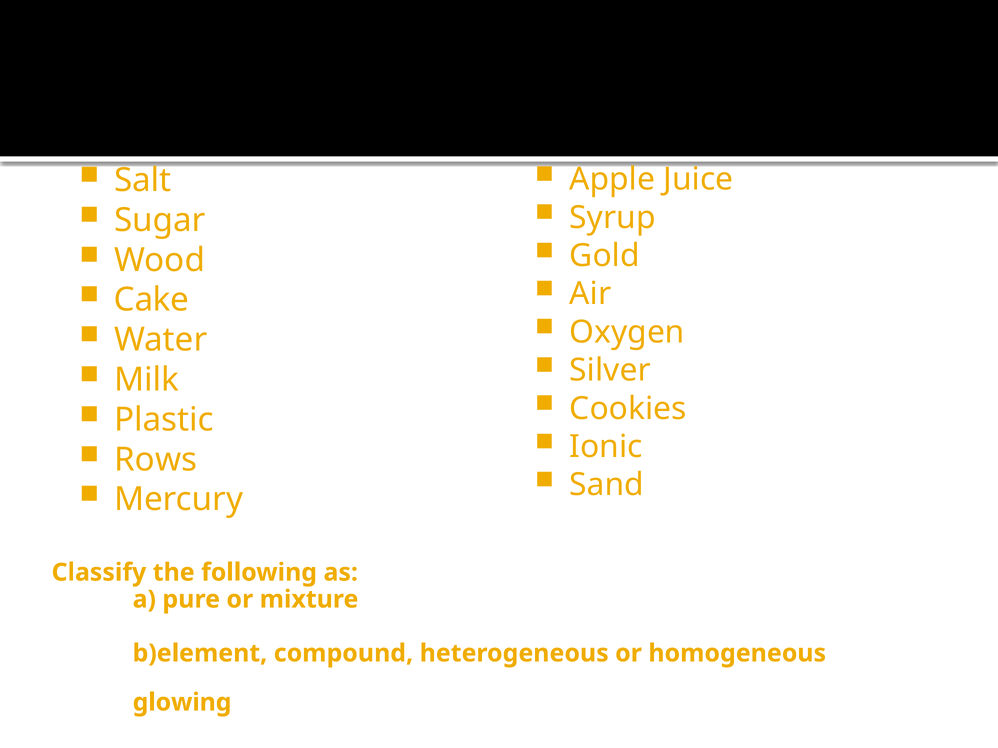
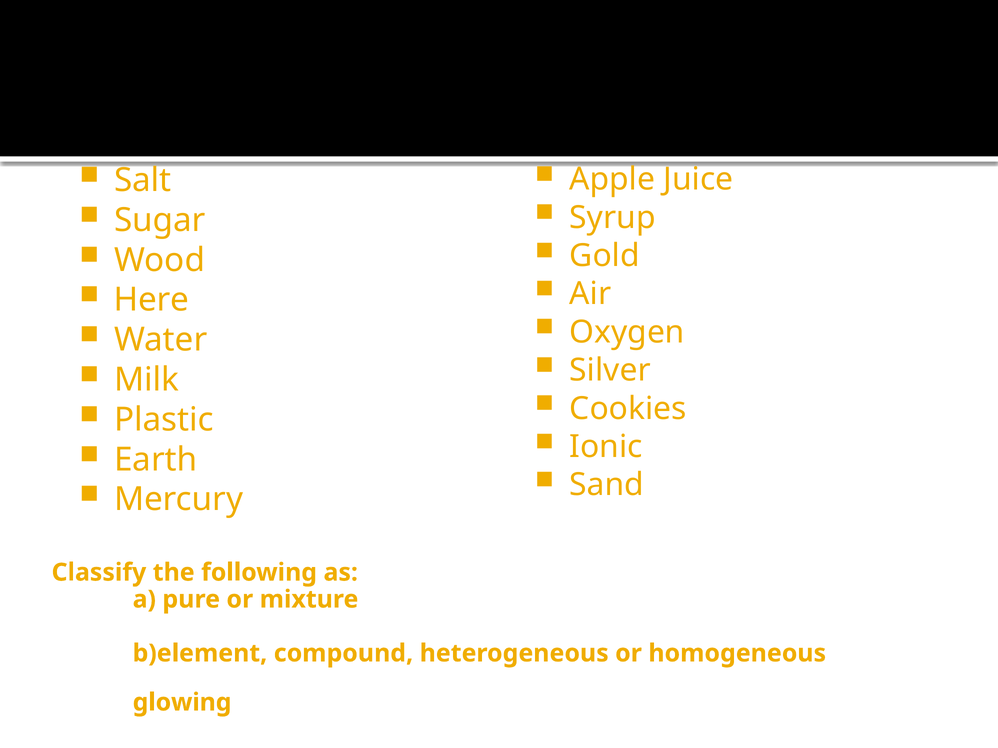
Cake: Cake -> Here (151, 300)
Rows: Rows -> Earth (156, 460)
